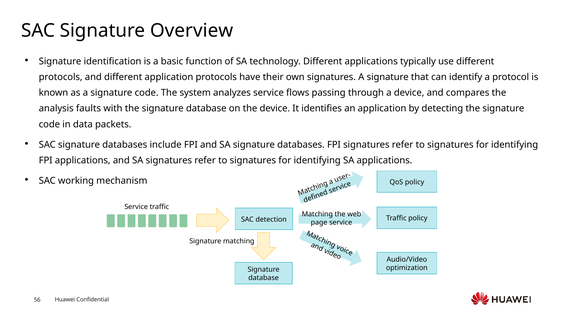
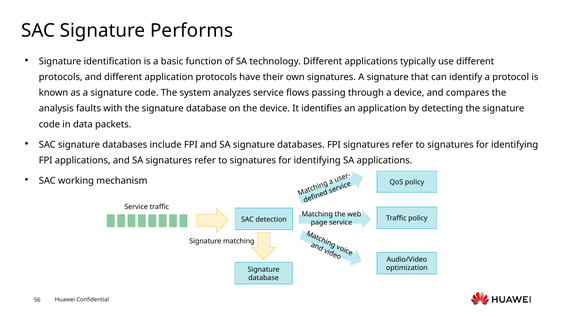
Overview: Overview -> Performs (192, 31)
